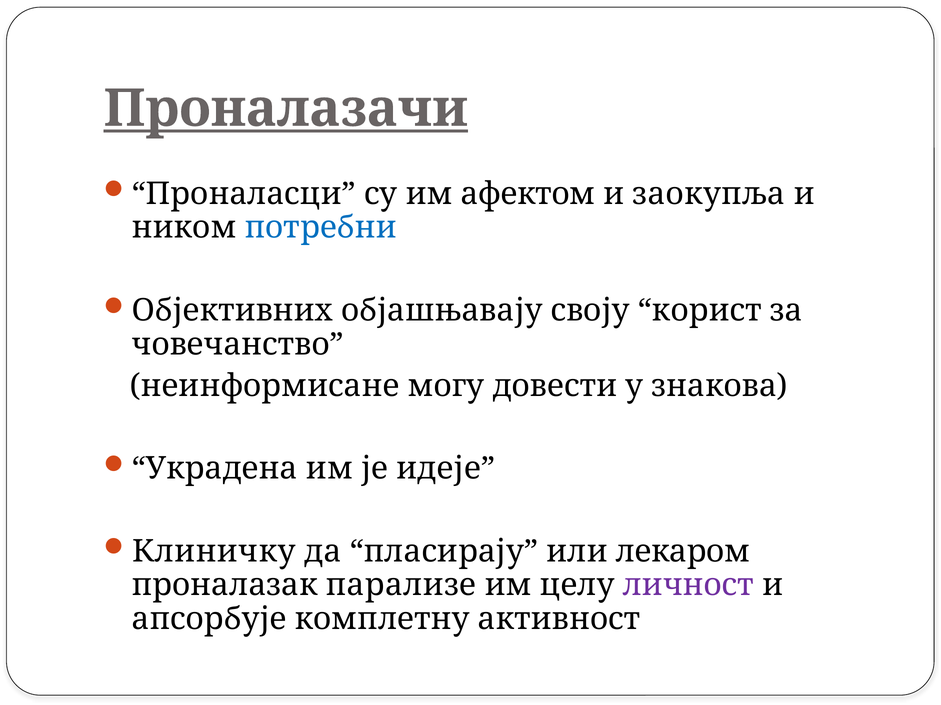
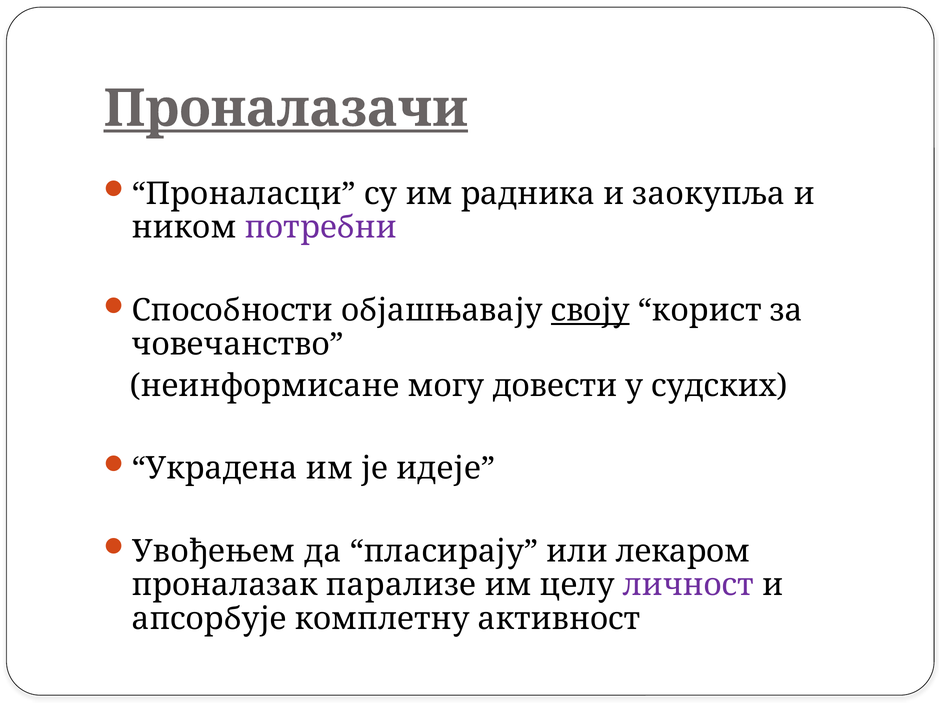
афектом: афектом -> радника (528, 194)
потребни colour: blue -> purple (321, 228)
Објективних: Објективних -> Способности (232, 311)
своју underline: none -> present (590, 311)
знакова: знакова -> судских (720, 386)
Клиничку: Клиничку -> Увођењем (214, 552)
